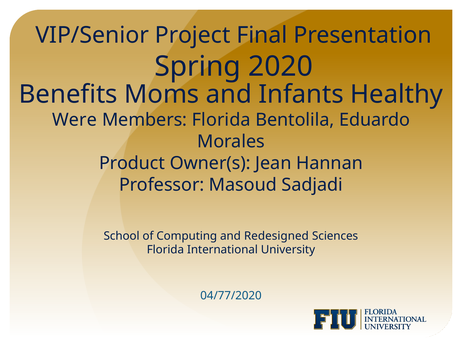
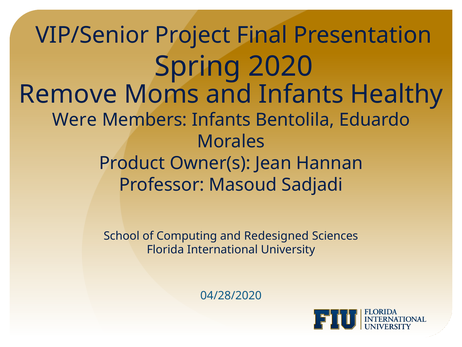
Benefits: Benefits -> Remove (68, 94)
Members Florida: Florida -> Infants (221, 120)
04/77/2020: 04/77/2020 -> 04/28/2020 (231, 295)
